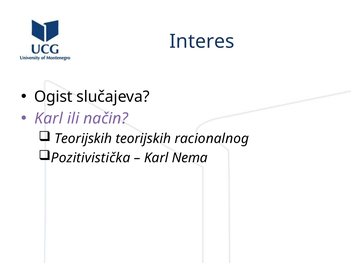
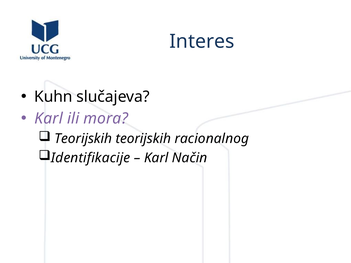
Ogist: Ogist -> Kuhn (53, 97)
način: način -> mora (106, 119)
Pozitivistička: Pozitivistička -> Identifikacije (91, 158)
Nema: Nema -> Način (190, 158)
